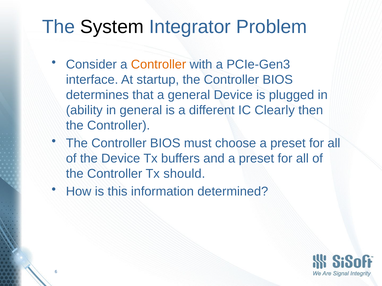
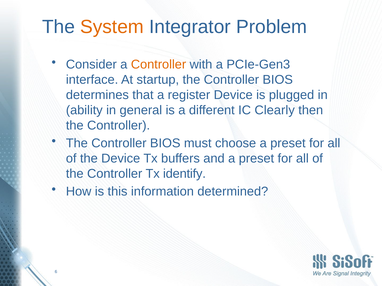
System colour: black -> orange (112, 27)
a general: general -> register (189, 95)
should: should -> identify (184, 174)
